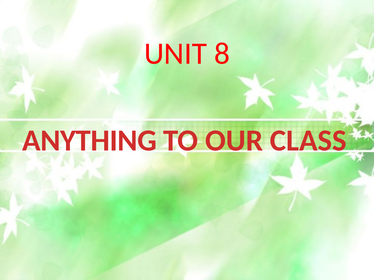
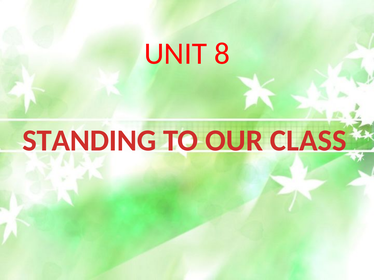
ANYTHING: ANYTHING -> STANDING (89, 141)
